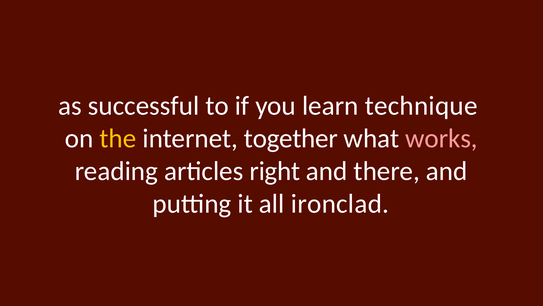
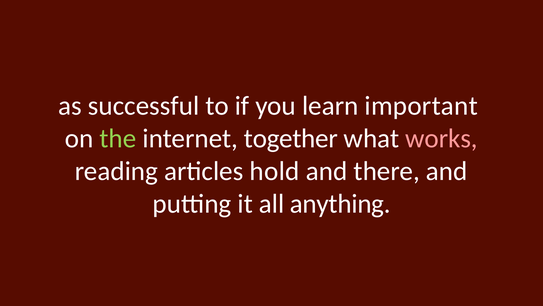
technique: technique -> important (421, 106)
the colour: yellow -> light green (118, 138)
right: right -> hold (275, 171)
ironclad: ironclad -> anything (340, 203)
